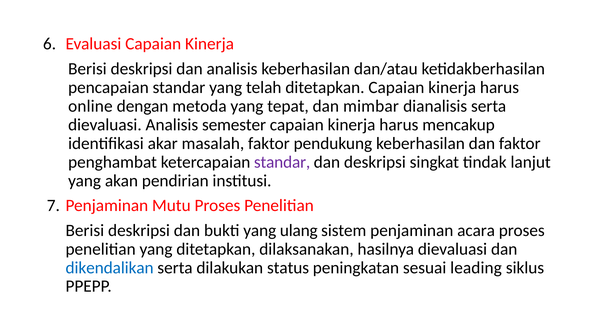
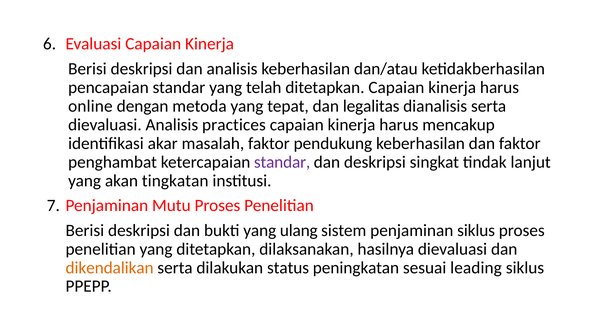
mimbar: mimbar -> legalitas (371, 106)
semester: semester -> practices (234, 125)
pendirian: pendirian -> tingkatan (175, 181)
penjaminan acara: acara -> siklus (476, 230)
dikendalikan colour: blue -> orange (110, 268)
